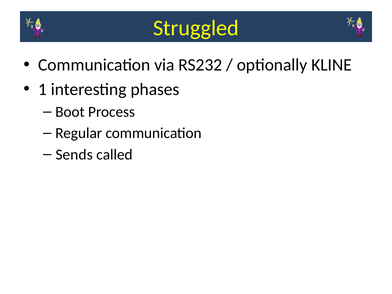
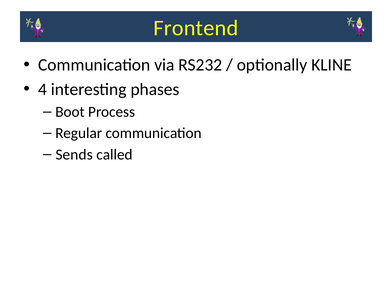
Struggled: Struggled -> Frontend (196, 28)
1: 1 -> 4 (43, 89)
